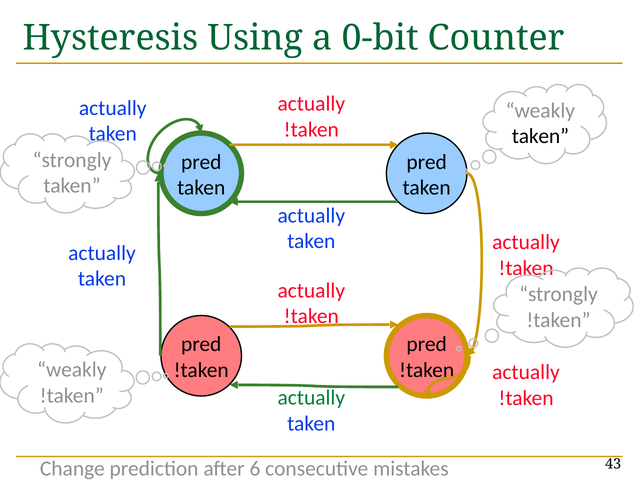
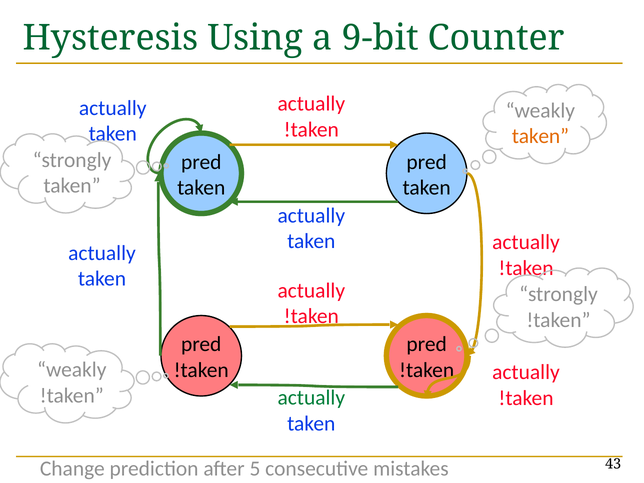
0-bit: 0-bit -> 9-bit (380, 38)
taken colour: black -> orange (540, 136)
6: 6 -> 5 (255, 469)
